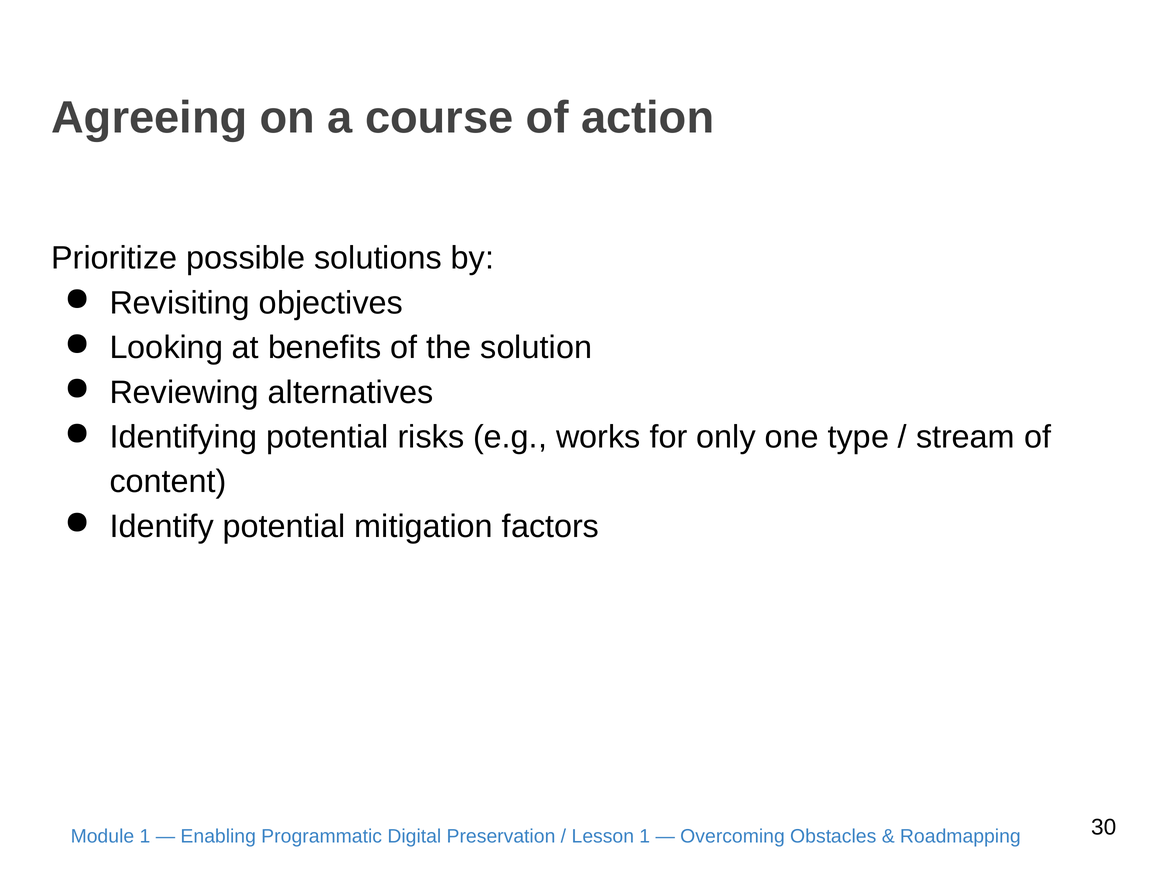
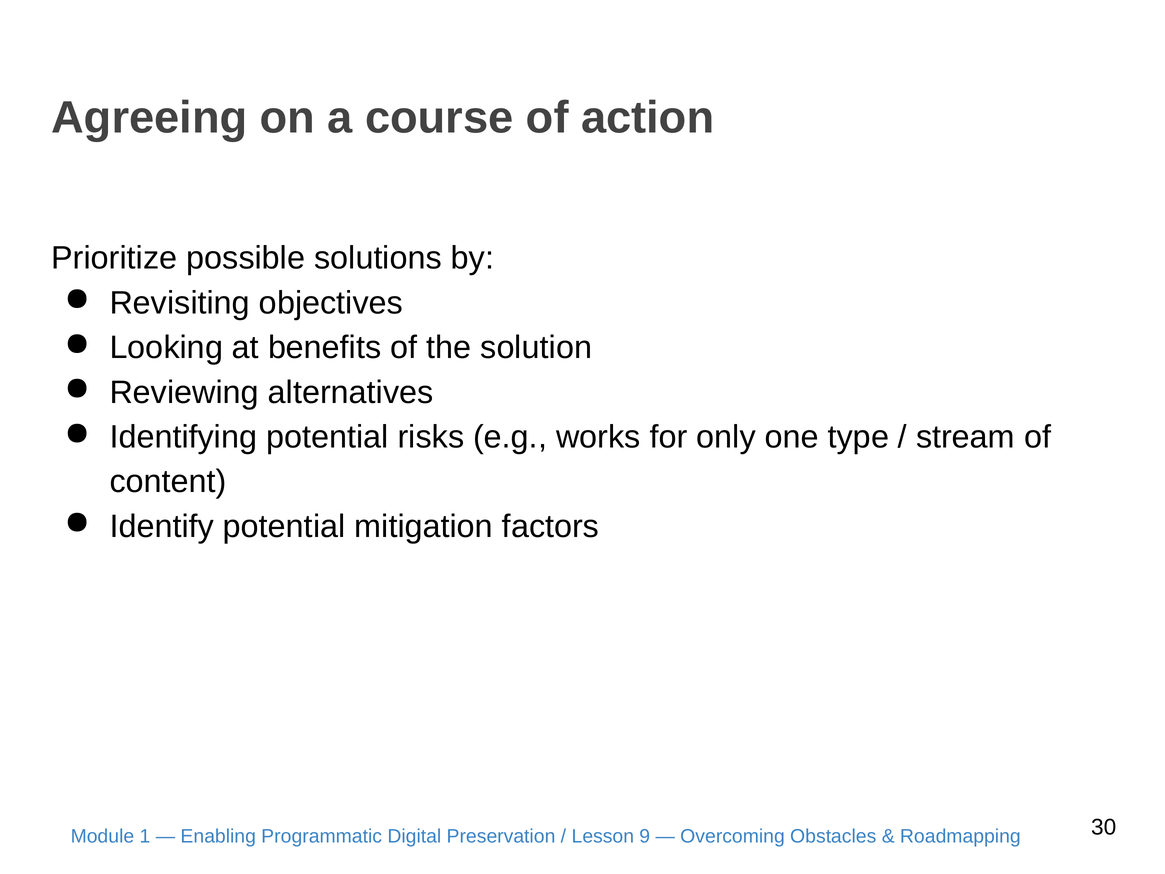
Lesson 1: 1 -> 9 (645, 836)
